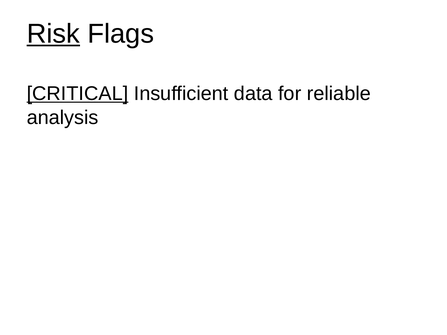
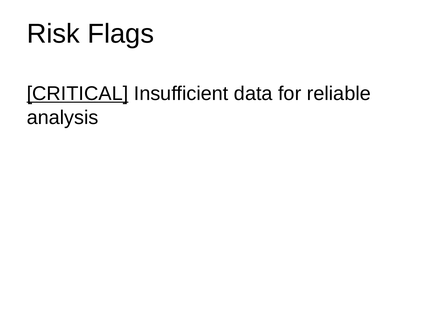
Risk underline: present -> none (53, 34)
